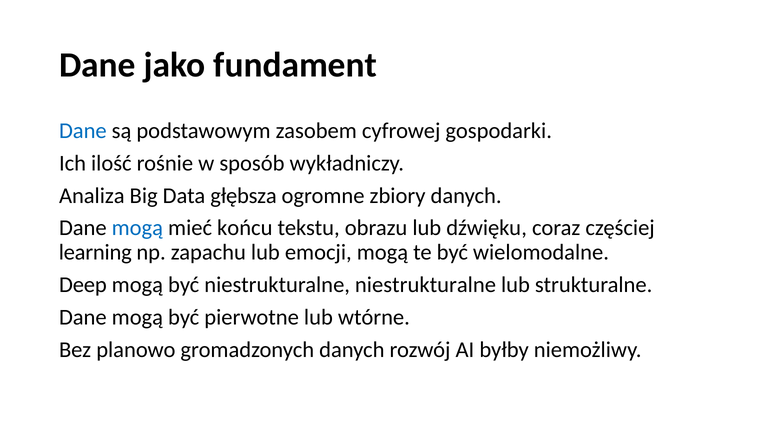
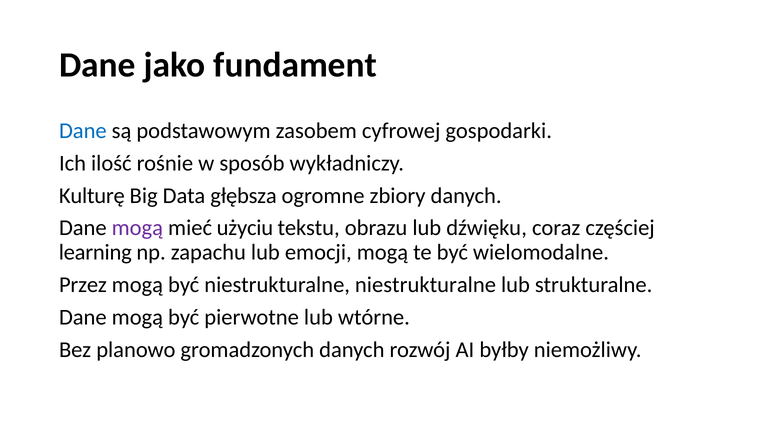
Analiza: Analiza -> Kulturę (92, 196)
mogą colour: blue -> purple (137, 228)
końcu: końcu -> użyciu (245, 228)
Deep: Deep -> Przez (83, 285)
